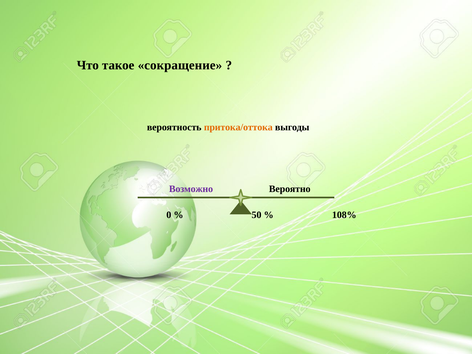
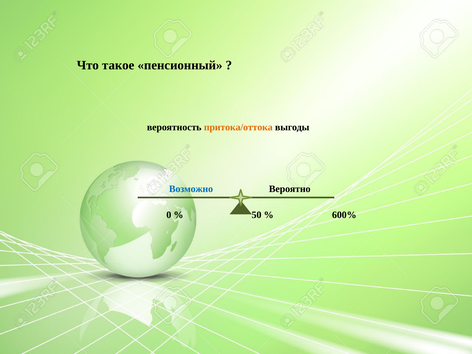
сокращение: сокращение -> пенсионный (180, 65)
Возможно colour: purple -> blue (191, 189)
108%: 108% -> 600% (344, 215)
